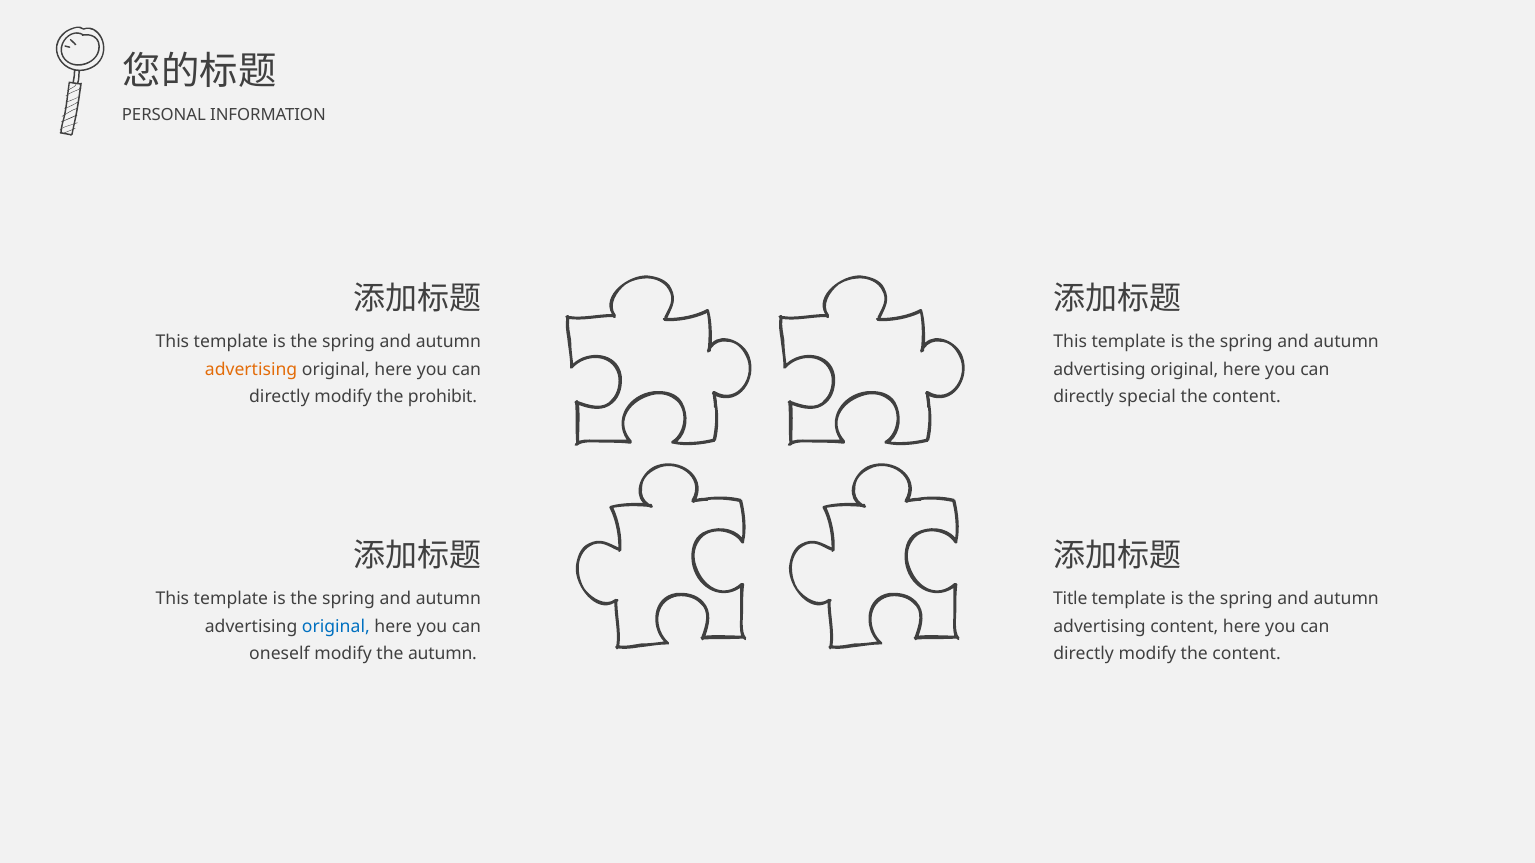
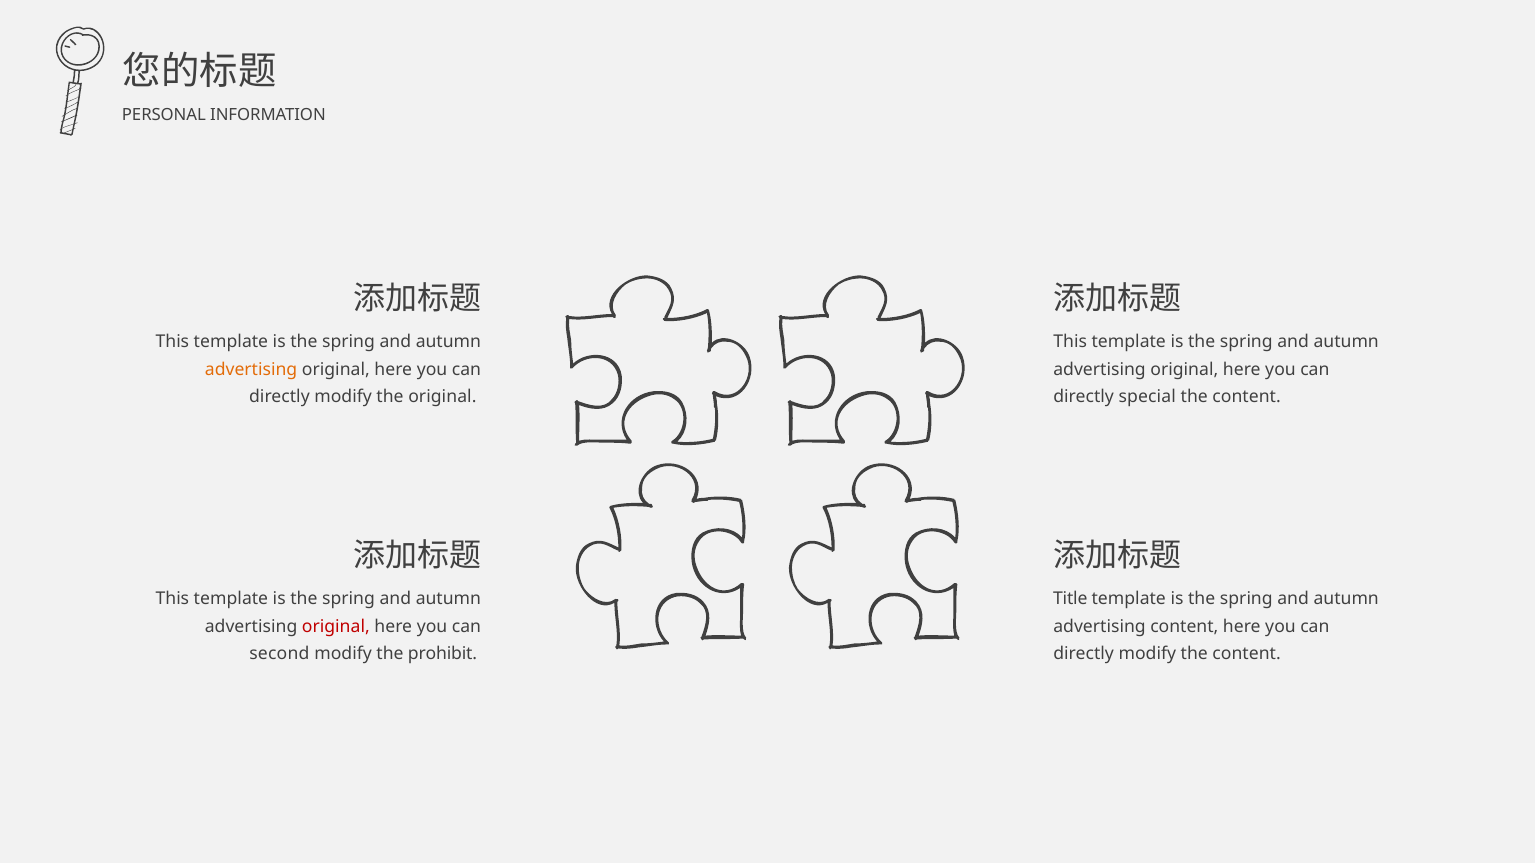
the prohibit: prohibit -> original (442, 397)
original colour: blue -> red (336, 627)
oneself: oneself -> second (279, 654)
the autumn: autumn -> prohibit (442, 654)
